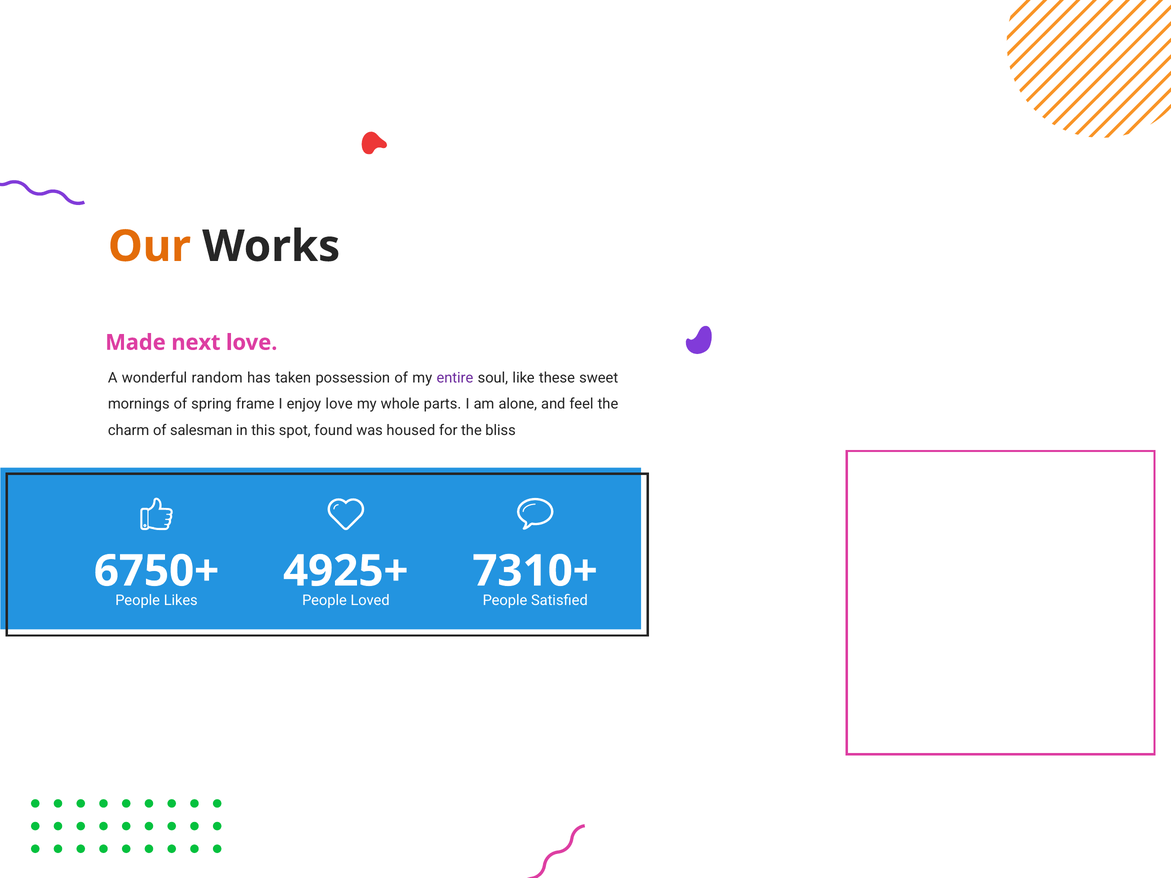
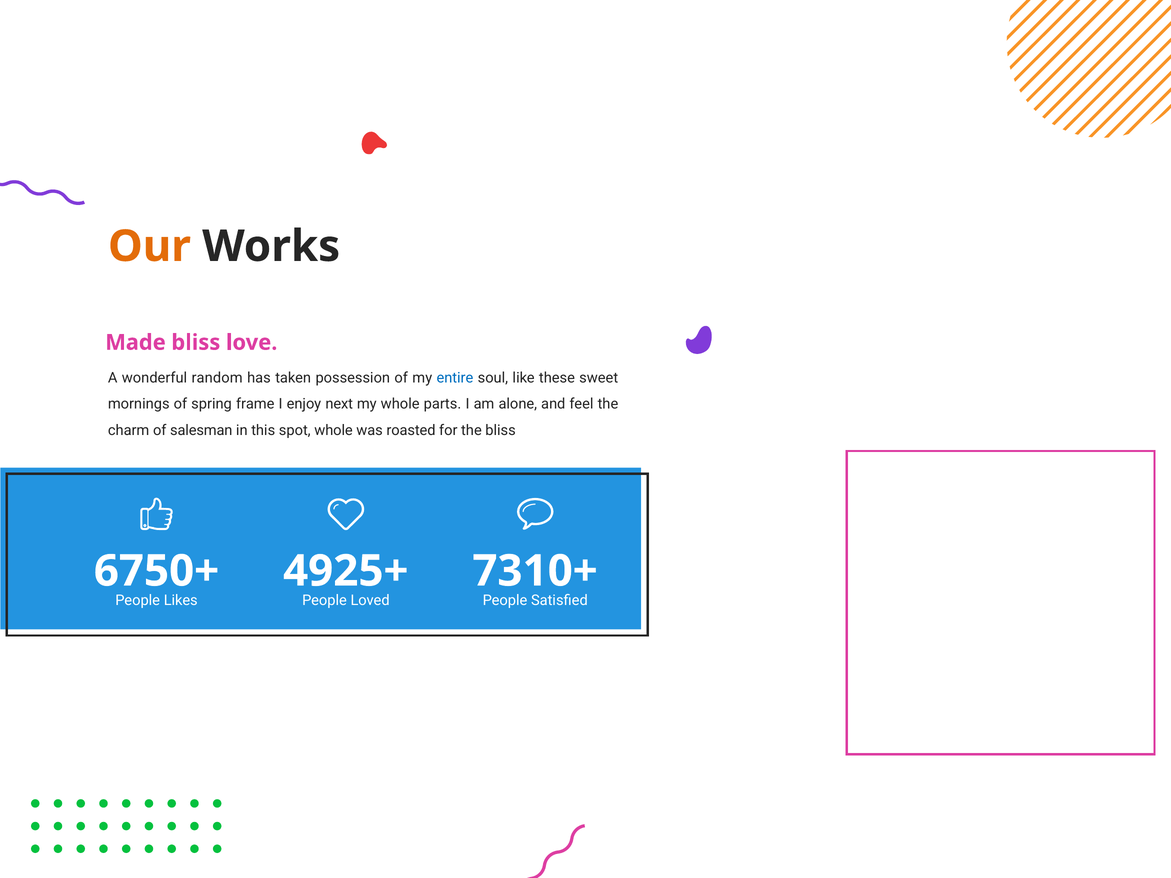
Made next: next -> bliss (196, 343)
entire colour: purple -> blue (455, 378)
enjoy love: love -> next (339, 404)
spot found: found -> whole (334, 431)
housed: housed -> roasted (411, 431)
